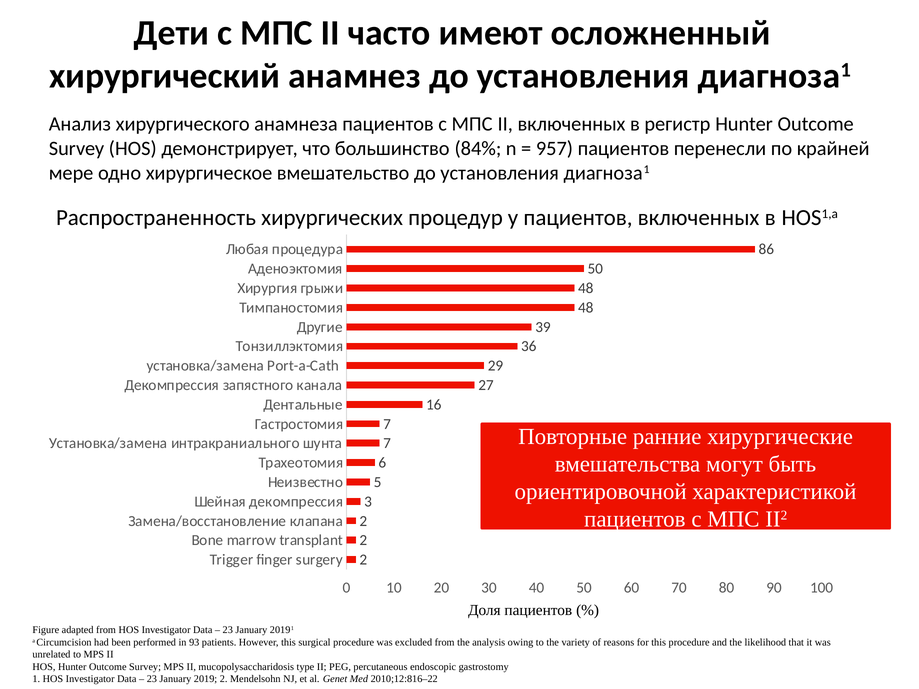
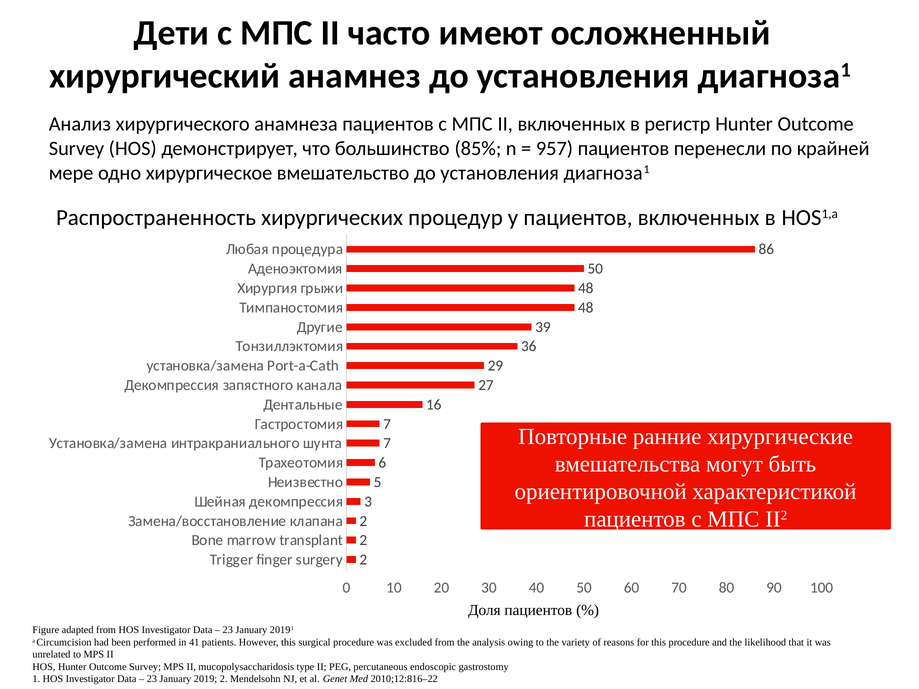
84%: 84% -> 85% (478, 148)
93: 93 -> 41 (194, 643)
